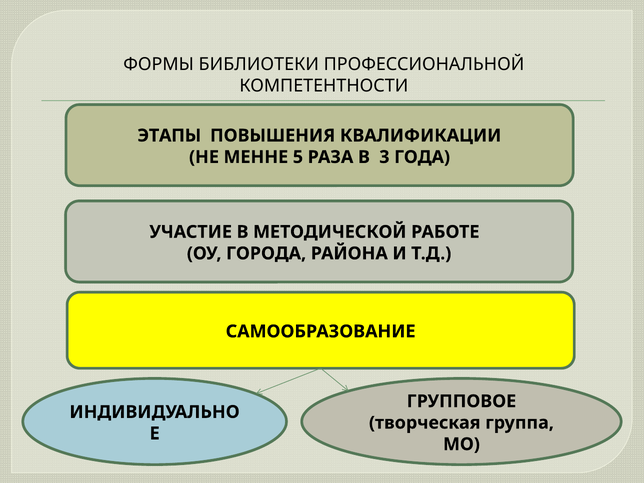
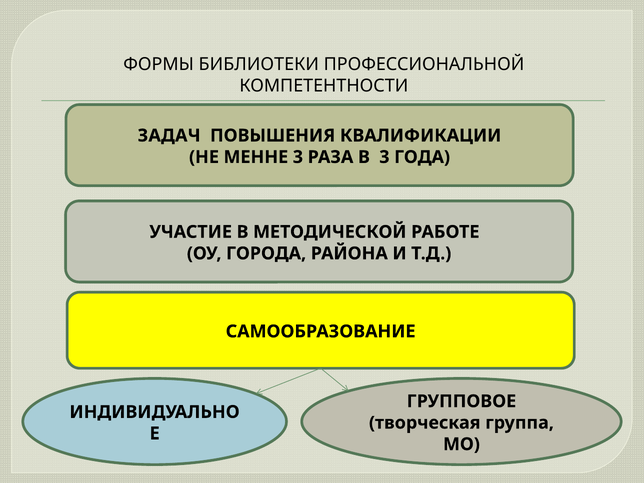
ЭТАПЫ: ЭТАПЫ -> ЗАДАЧ (169, 136)
МЕННЕ 5: 5 -> 3 (298, 157)
